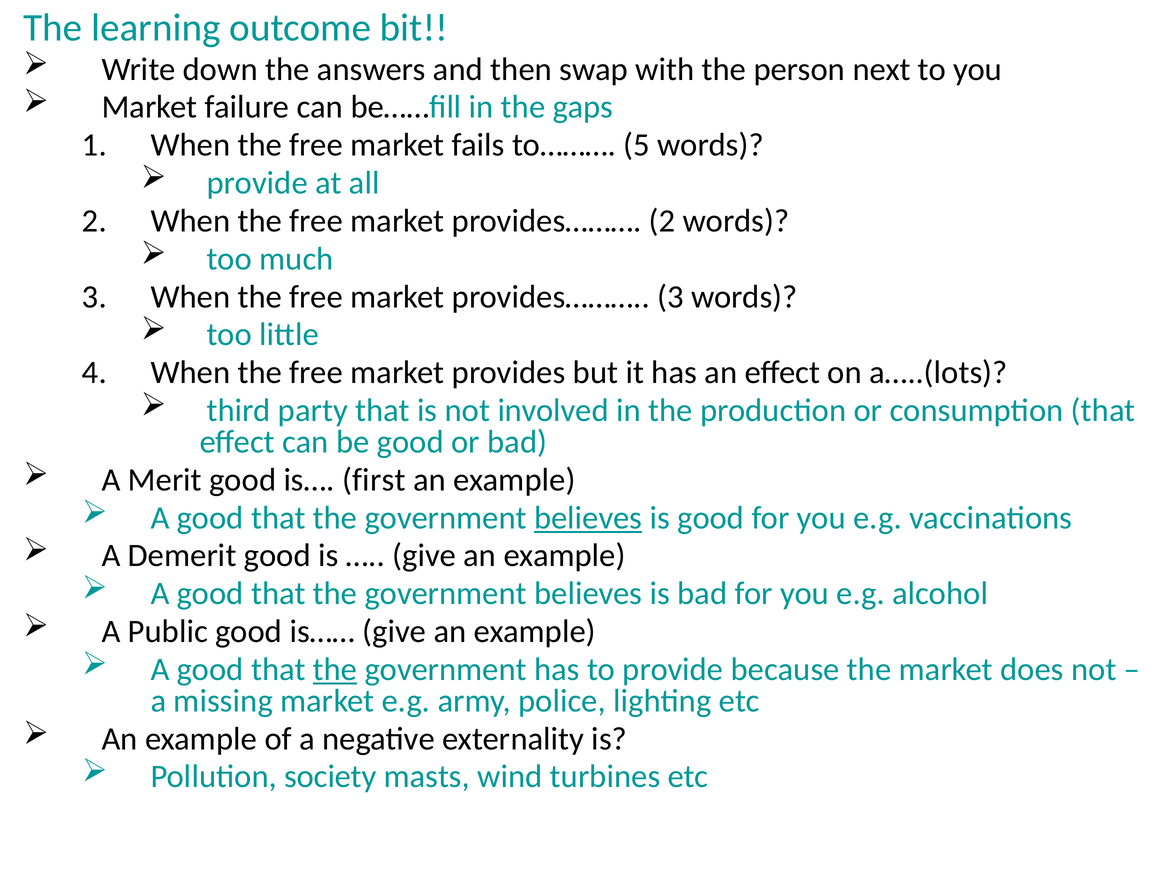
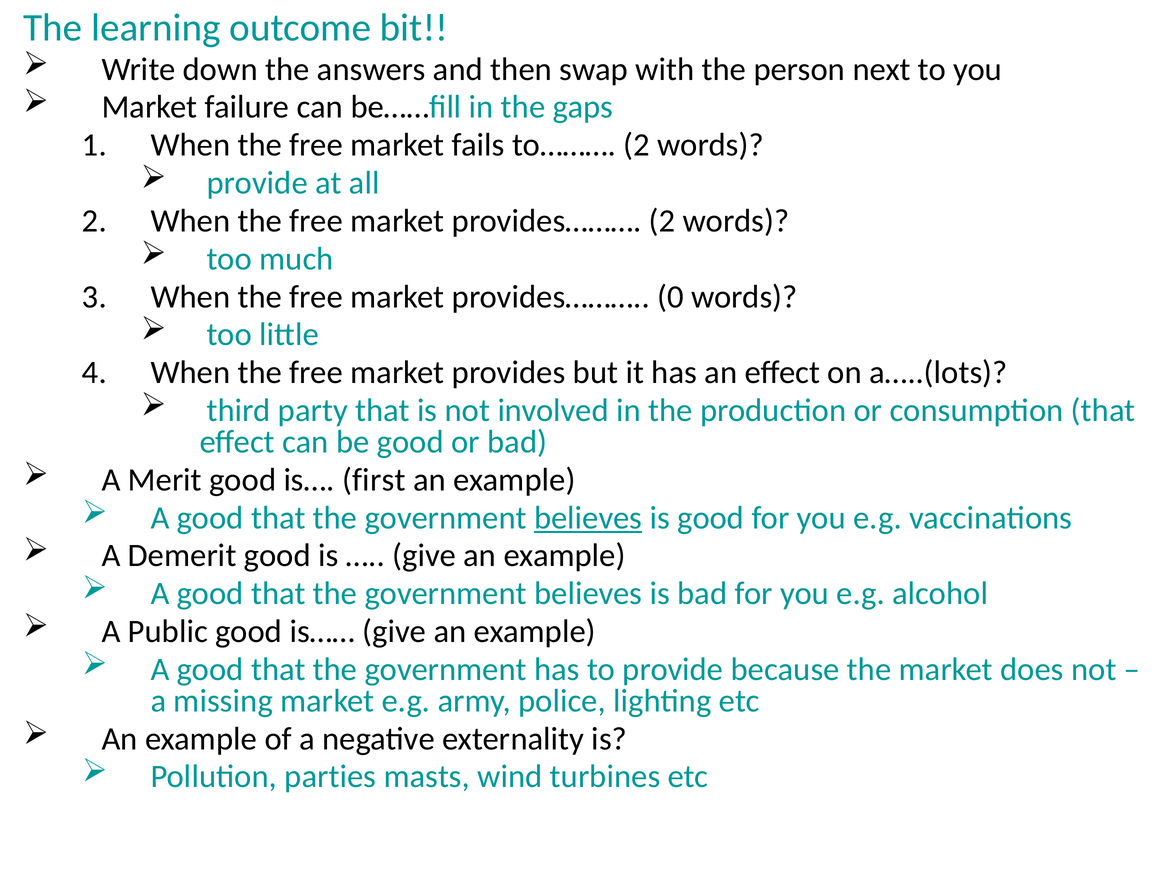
to……… 5: 5 -> 2 (637, 145)
provides……… 3: 3 -> 0 (670, 297)
the underline: present -> none (335, 669)
society: society -> parties (330, 777)
